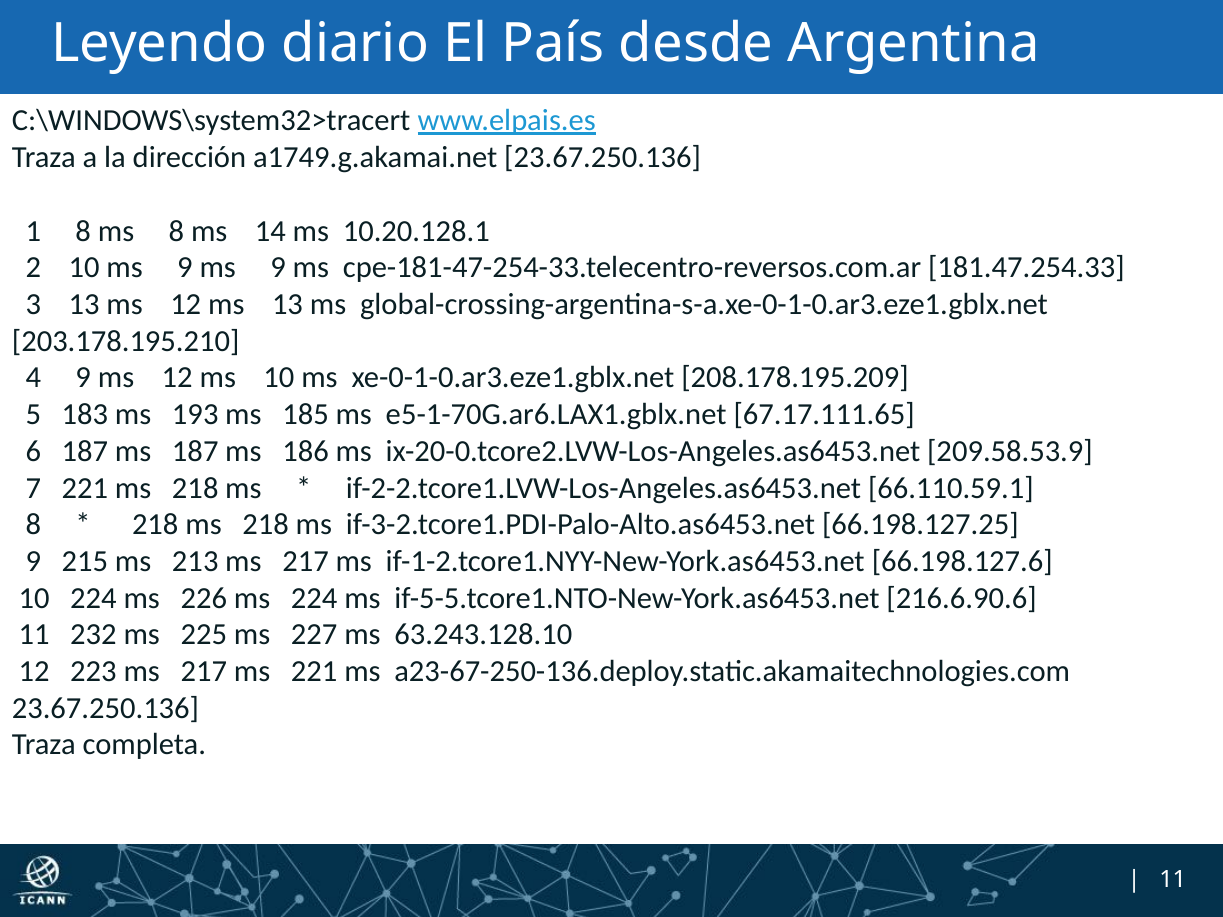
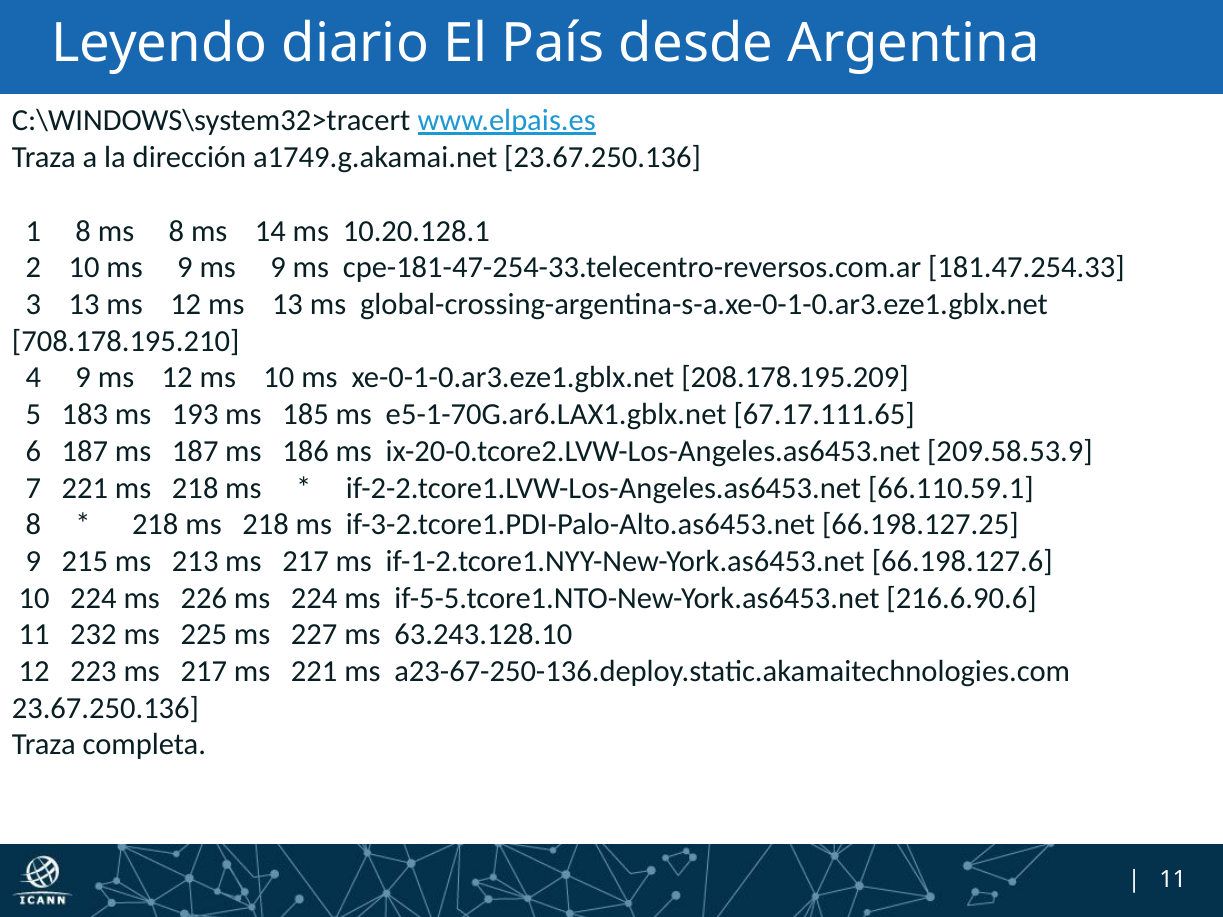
203.178.195.210: 203.178.195.210 -> 708.178.195.210 (126, 341)
